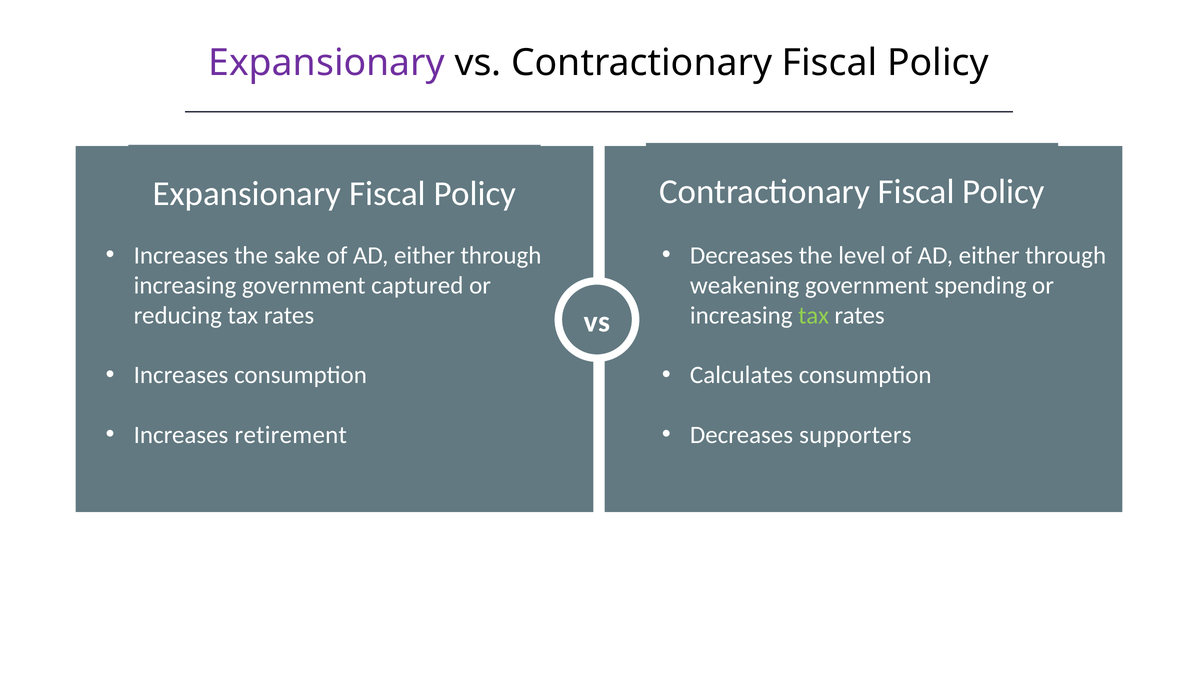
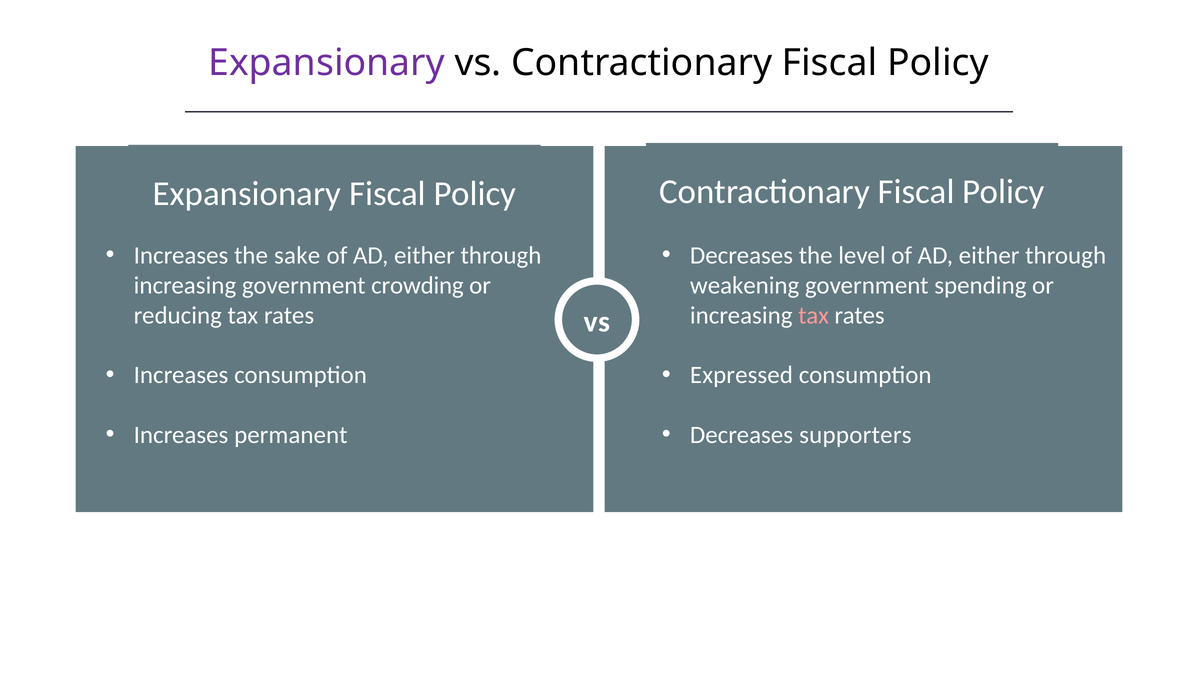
captured: captured -> crowding (417, 285)
tax colour: light green -> pink (814, 315)
Calculates: Calculates -> Expressed (741, 375)
retirement: retirement -> permanent (291, 435)
